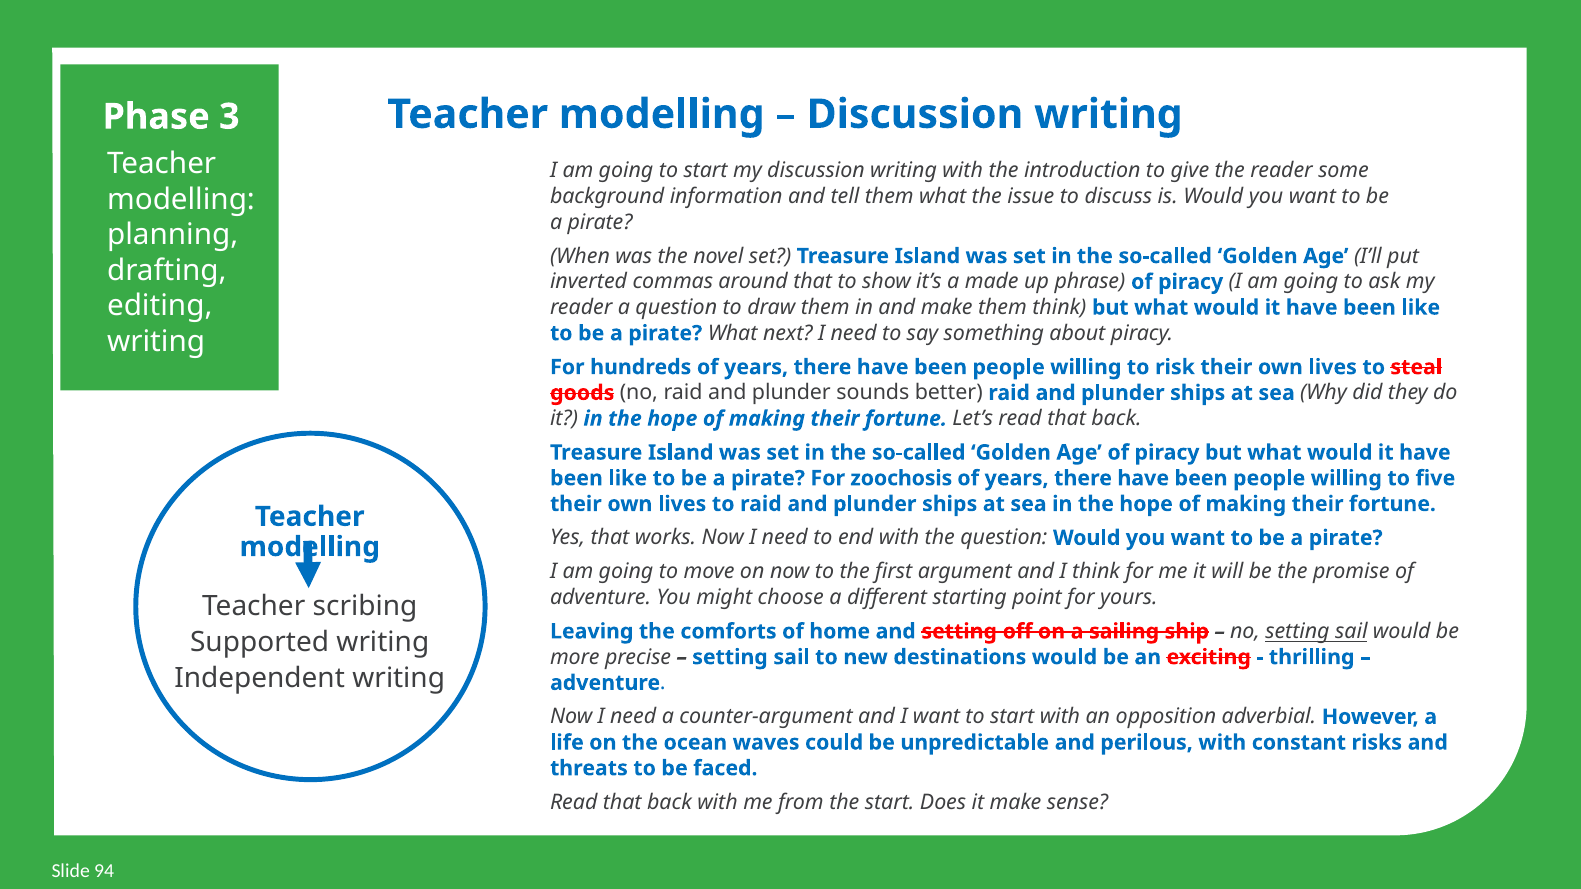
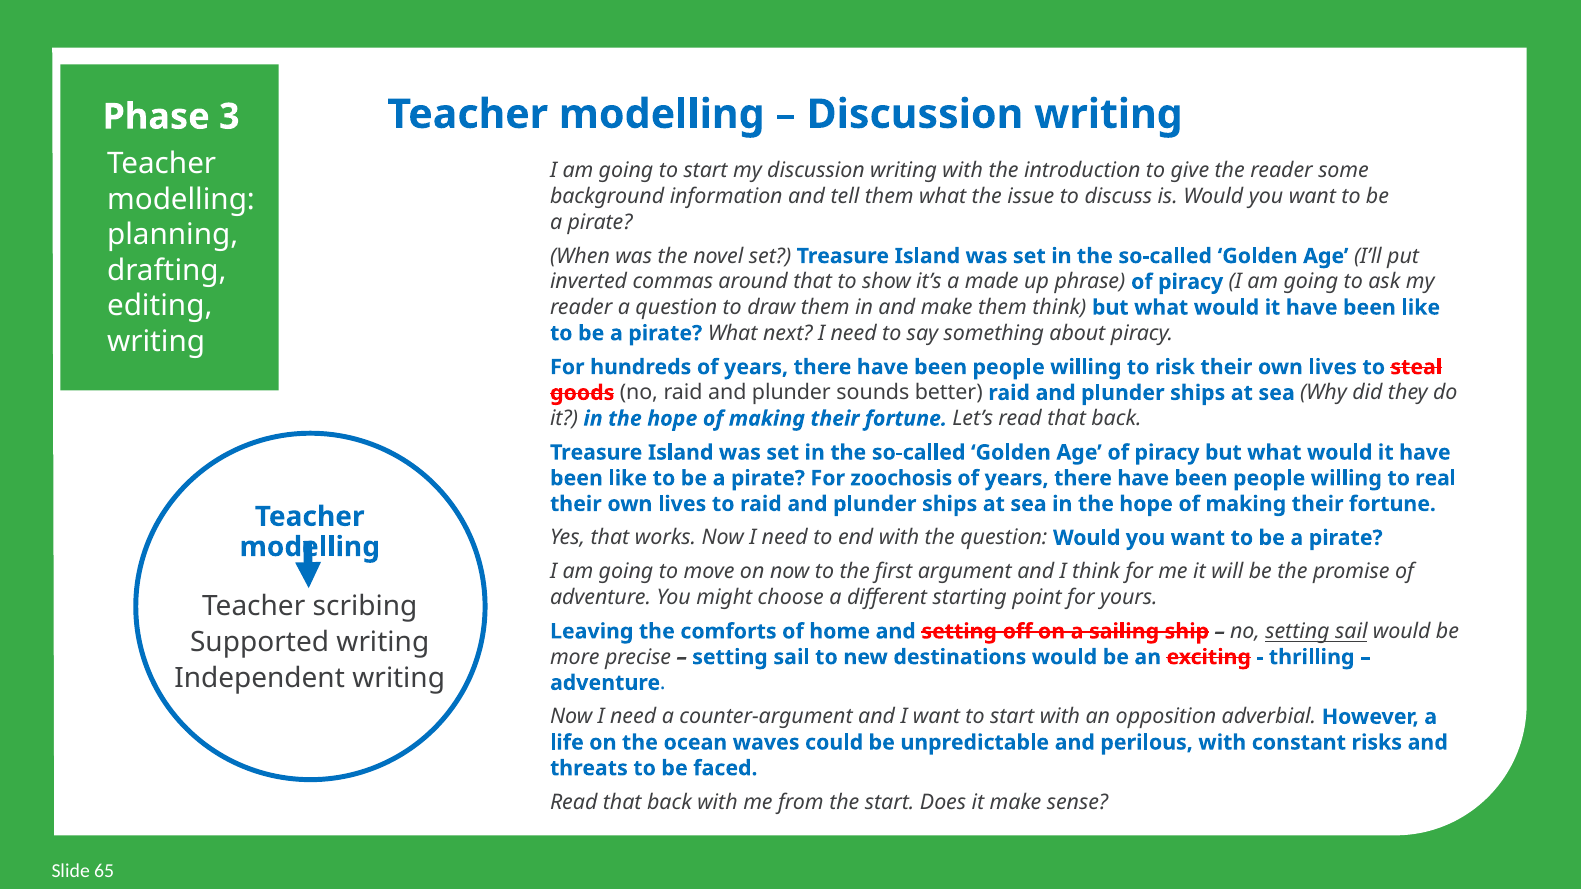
five: five -> real (1436, 478)
94: 94 -> 65 (104, 872)
